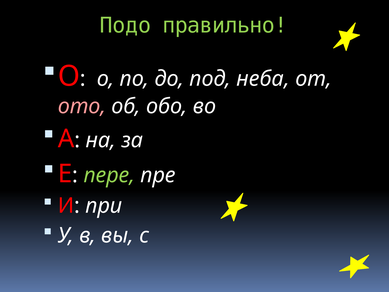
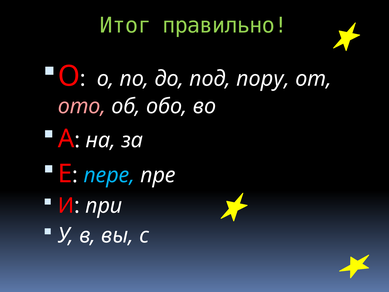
Подо: Подо -> Итог (125, 26)
неба: неба -> пору (263, 79)
пере colour: light green -> light blue (109, 175)
